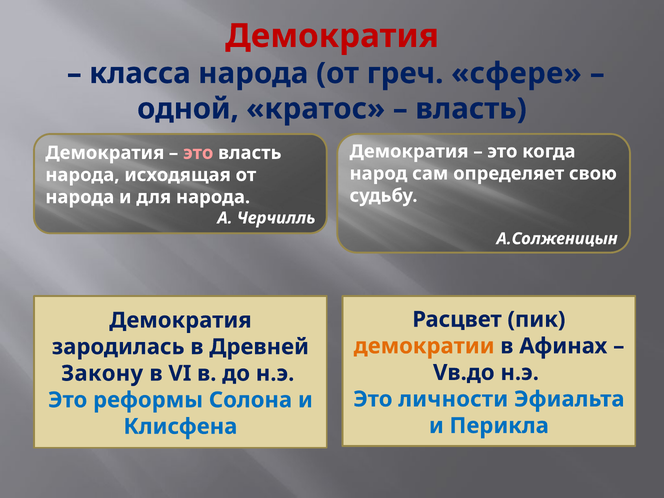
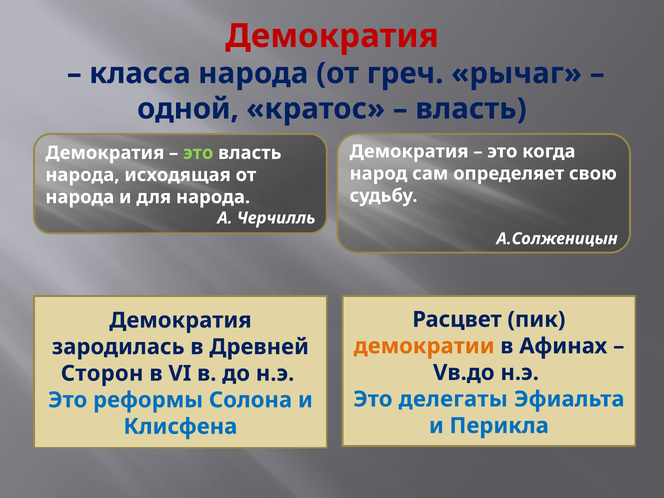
сфере: сфере -> рычаг (517, 73)
это colour: pink -> light green (198, 153)
Закону: Закону -> Сторон (102, 373)
личности: личности -> делегаты (453, 399)
